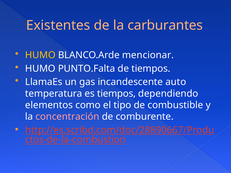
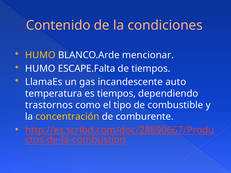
Existentes: Existentes -> Contenido (58, 25)
carburantes: carburantes -> condiciones (165, 25)
PUNTO.Falta: PUNTO.Falta -> ESCAPE.Falta (87, 69)
elementos: elementos -> trastornos (49, 105)
concentración colour: pink -> yellow (67, 117)
